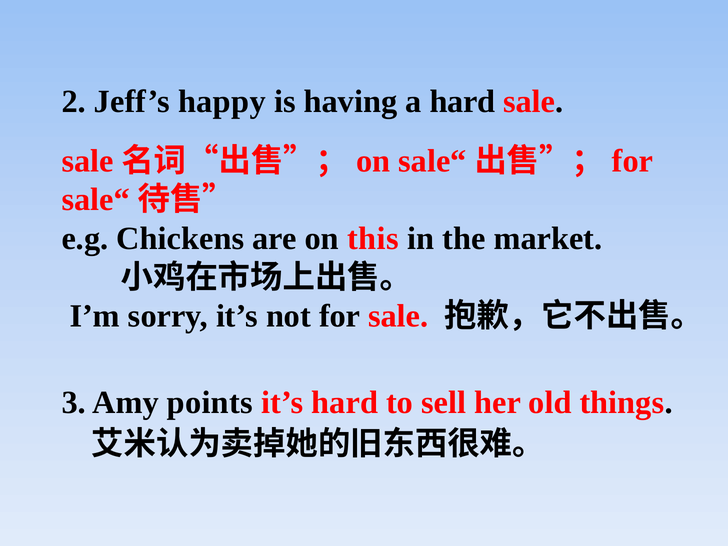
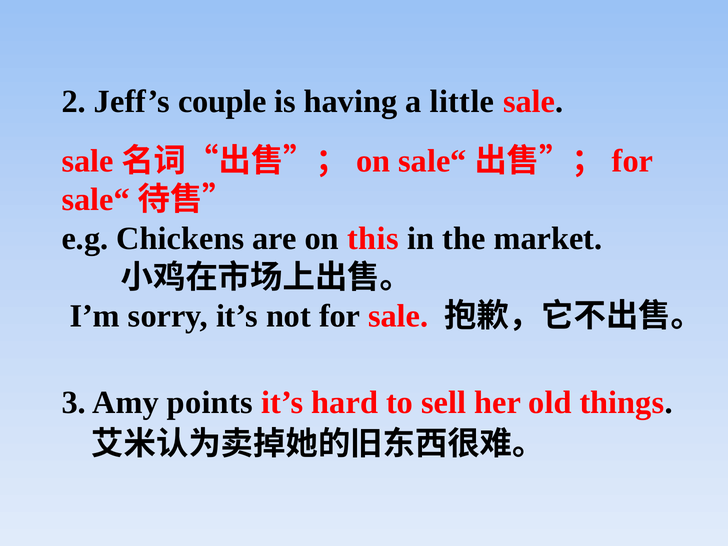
happy: happy -> couple (222, 102)
a hard: hard -> little (462, 102)
